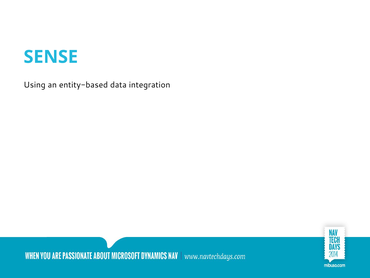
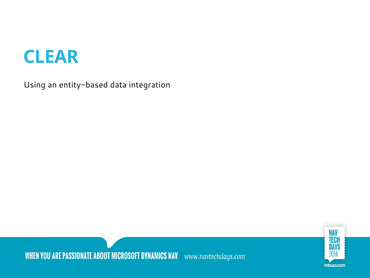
SENSE: SENSE -> CLEAR (51, 57)
